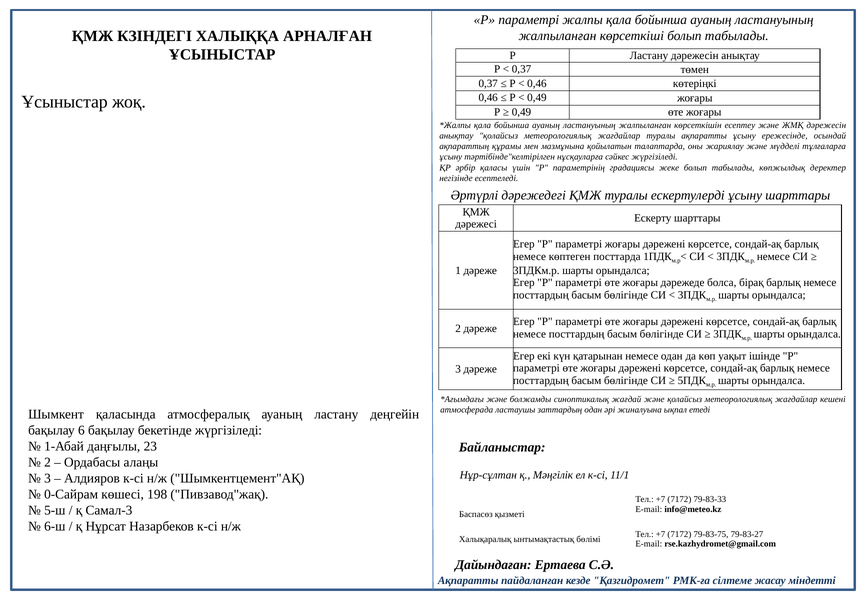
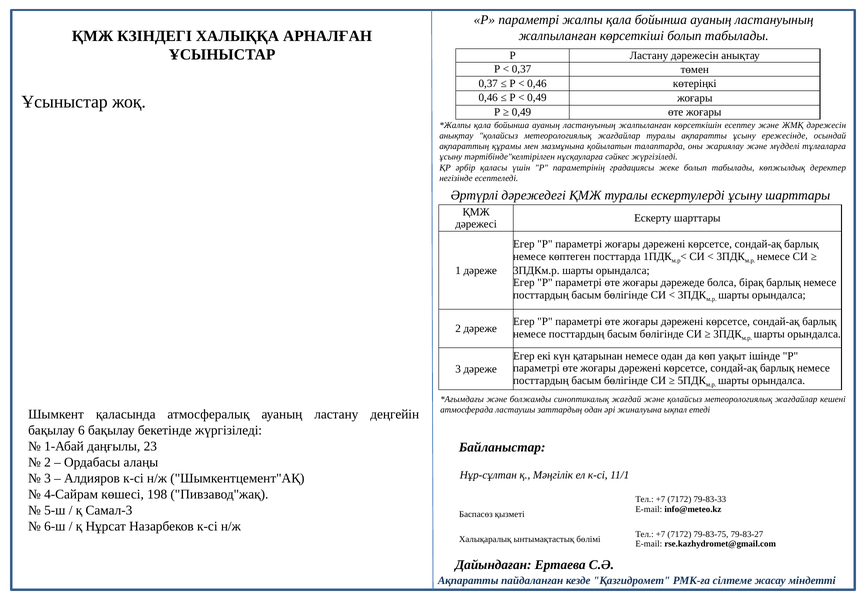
0-Сайрам: 0-Сайрам -> 4-Сайрам (71, 494)
